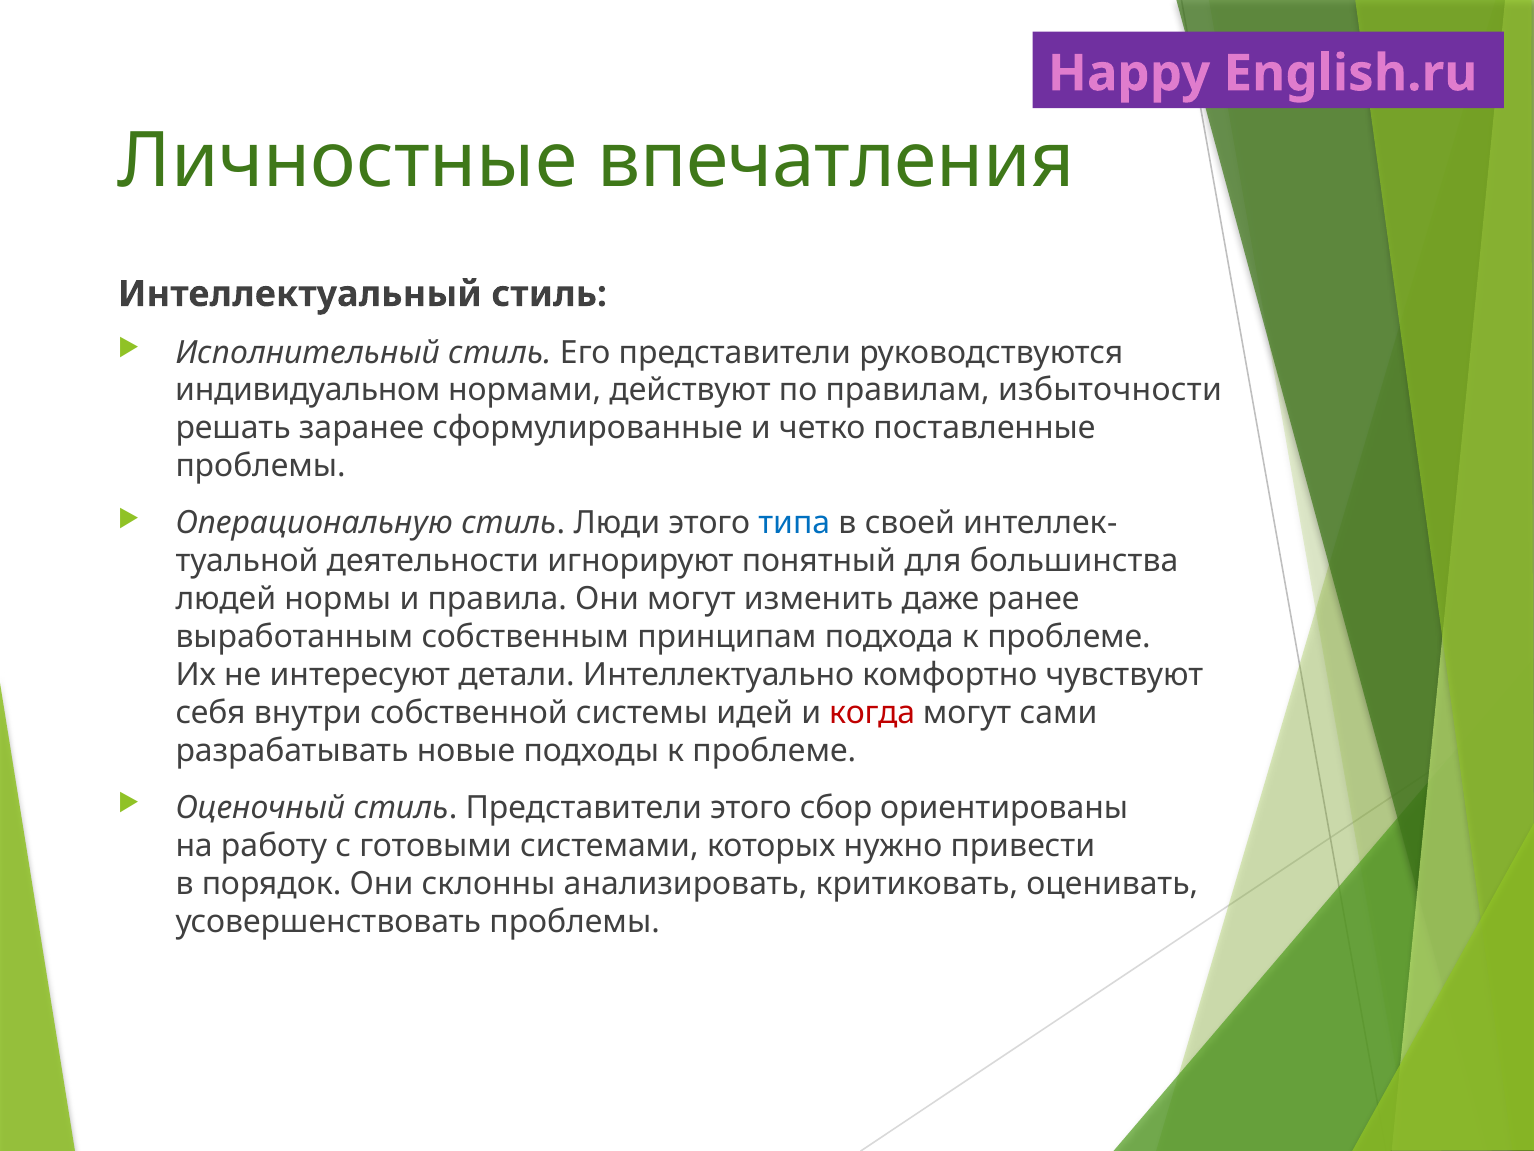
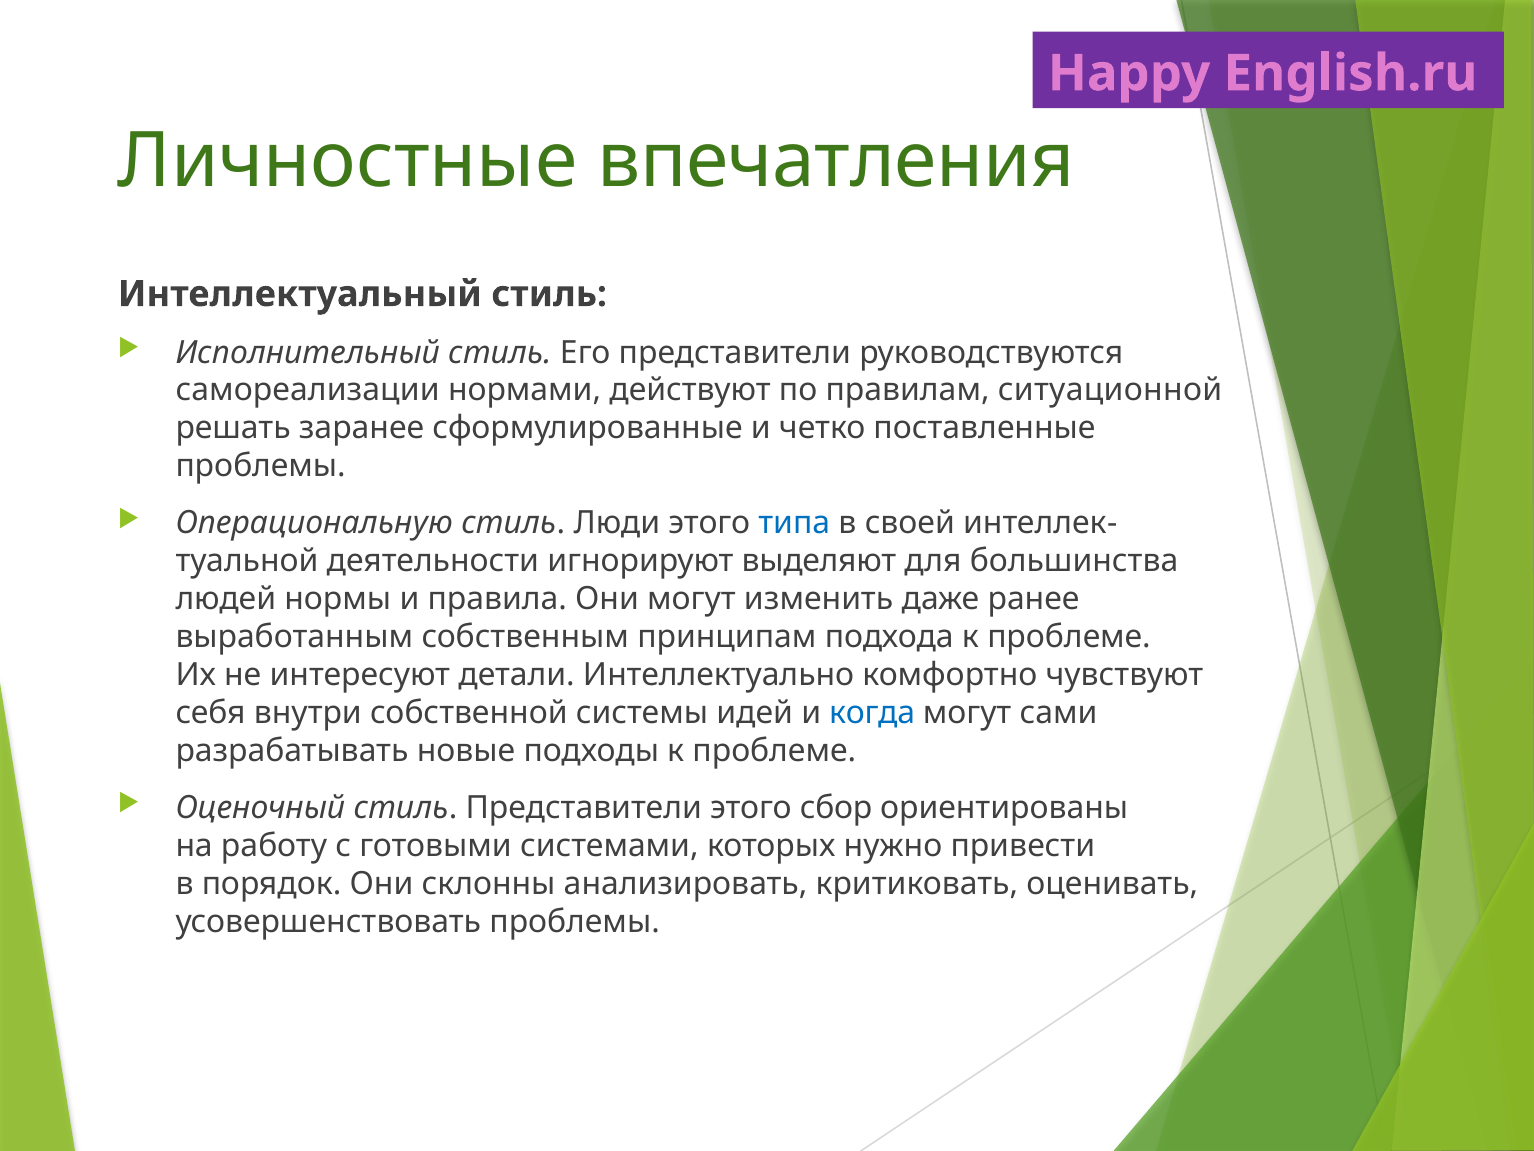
индивидуальном: индивидуальном -> самореализации (308, 390)
избыточности: избыточности -> ситуационной (1110, 390)
понятный: понятный -> выделяют (819, 561)
когда colour: red -> blue (872, 713)
